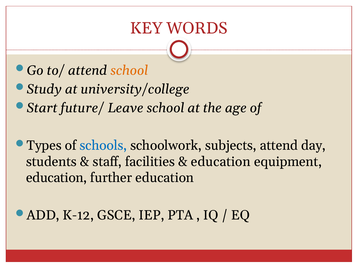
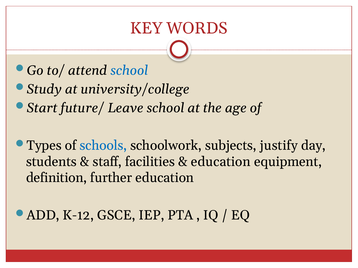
school colour: orange -> blue (129, 71)
subjects attend: attend -> justify (279, 146)
education: education -> definition (57, 178)
